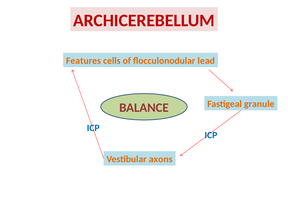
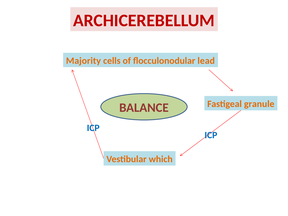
Features: Features -> Majority (83, 61)
axons: axons -> which (161, 159)
